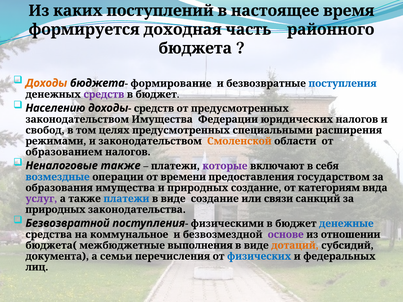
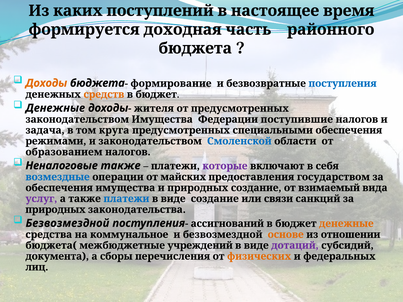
средств colour: purple -> orange (104, 94)
Населению: Населению -> Денежные (55, 108)
доходы- средств: средств -> жителя (154, 108)
юридических: юридических -> поступившие (297, 119)
свобод: свобод -> задача (45, 130)
целях: целях -> круга (114, 130)
специальными расширения: расширения -> обеспечения (349, 130)
Смоленской colour: orange -> blue (239, 141)
времени: времени -> майских (183, 177)
образования: образования -> обеспечения (59, 188)
категориям: категориям -> взимаемый (329, 188)
Безвозвратной: Безвозвратной -> Безвозмездной (67, 223)
физическими: физическими -> ассигнований (227, 224)
денежные colour: blue -> orange (346, 224)
основе colour: purple -> orange (286, 235)
выполнения: выполнения -> учреждений (200, 246)
дотаций colour: orange -> purple (295, 246)
семьи: семьи -> сборы (116, 256)
физических colour: blue -> orange (259, 256)
